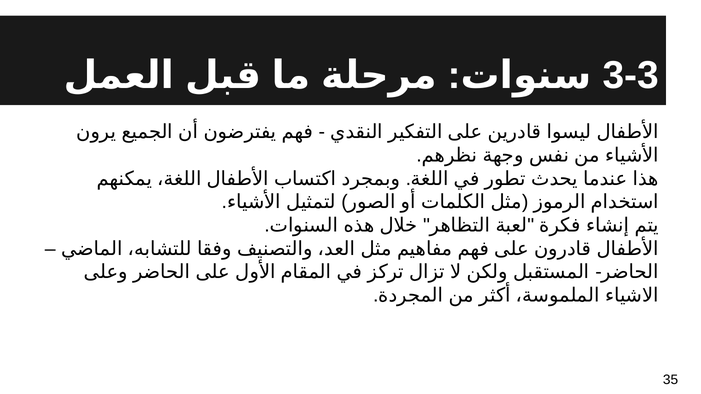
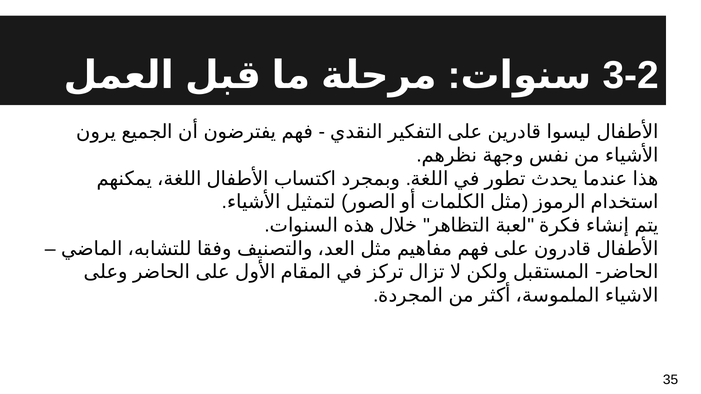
3-3: 3-3 -> 3-2 (631, 76)
